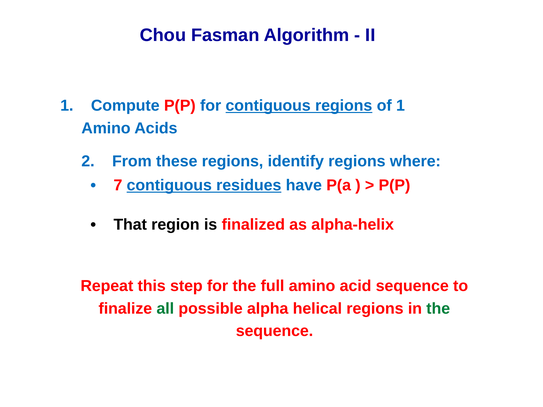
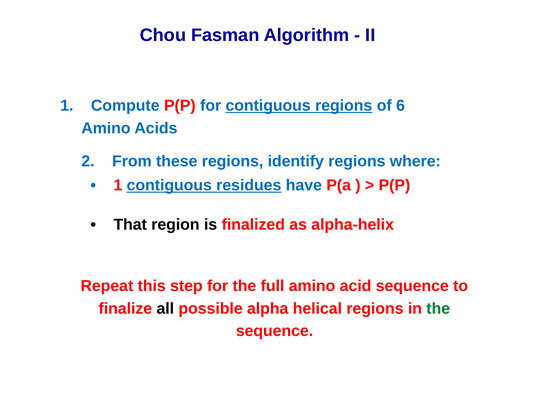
of 1: 1 -> 6 (400, 106)
7: 7 -> 1 (118, 185)
all colour: green -> black (165, 309)
